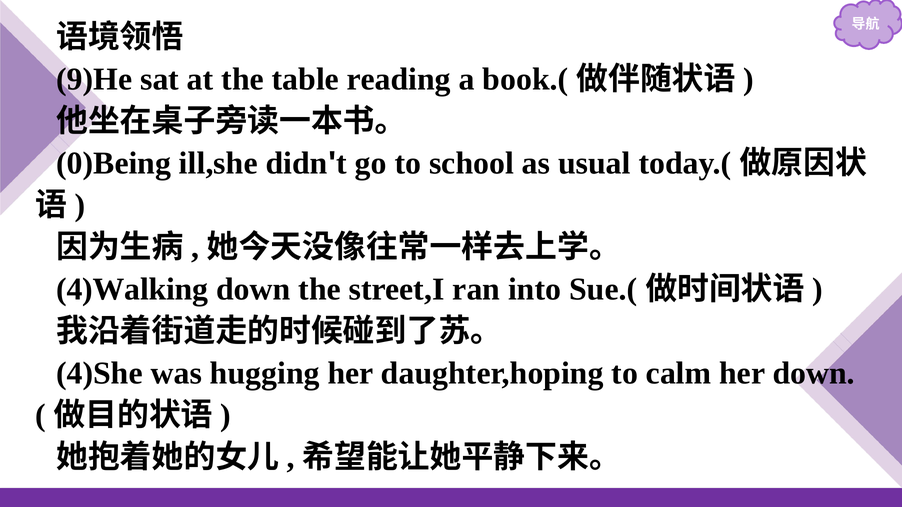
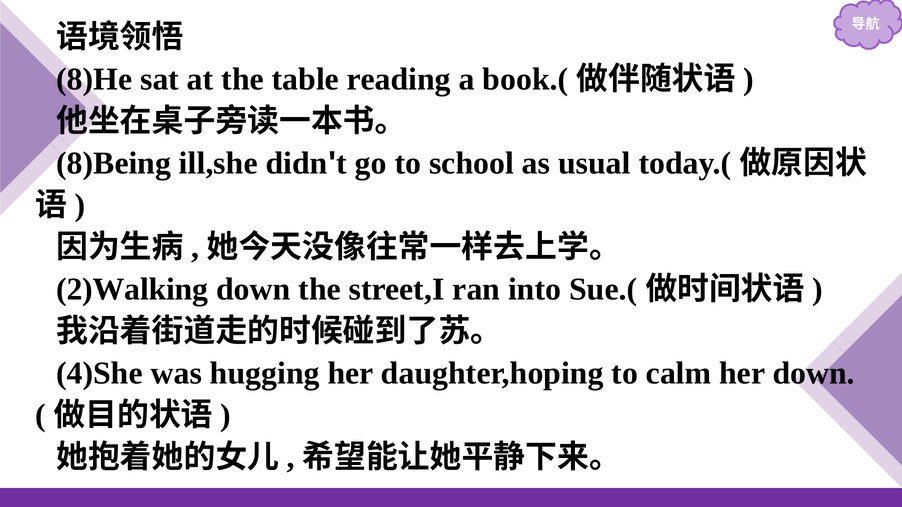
9)He: 9)He -> 8)He (94, 80)
0)Being: 0)Being -> 8)Being (114, 163)
4)Walking: 4)Walking -> 2)Walking (132, 289)
